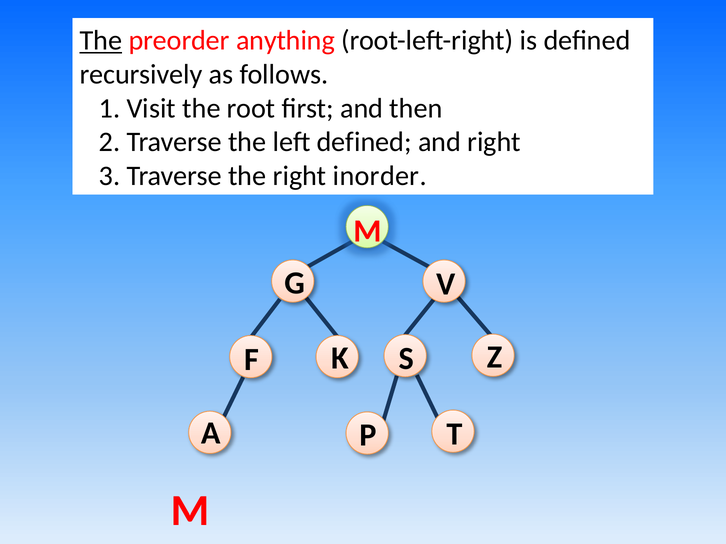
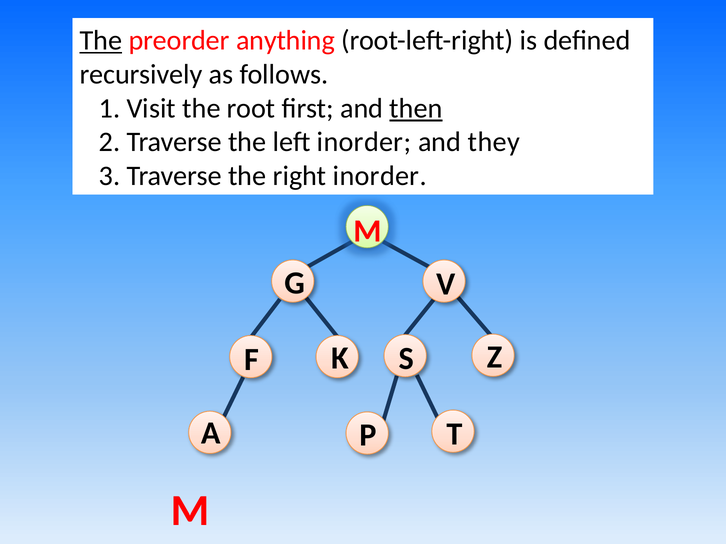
then underline: none -> present (416, 108)
left defined: defined -> inorder (364, 142)
and right: right -> they (494, 142)
